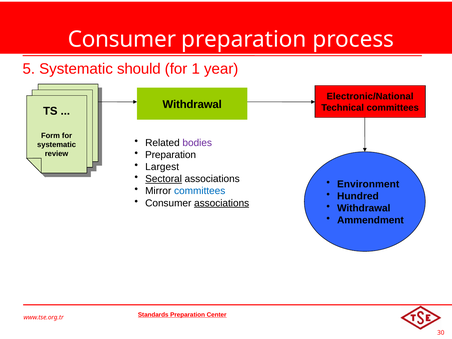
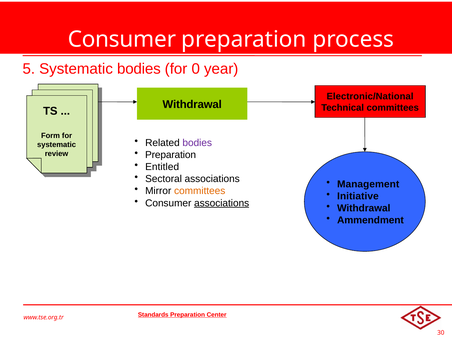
Systematic should: should -> bodies (139, 69)
1: 1 -> 0 (196, 69)
Largest: Largest -> Entitled (162, 167)
Sectoral underline: present -> none (164, 179)
Environment: Environment -> Management (368, 184)
committees colour: blue -> orange (200, 191)
Hundred: Hundred -> Initiative (358, 196)
